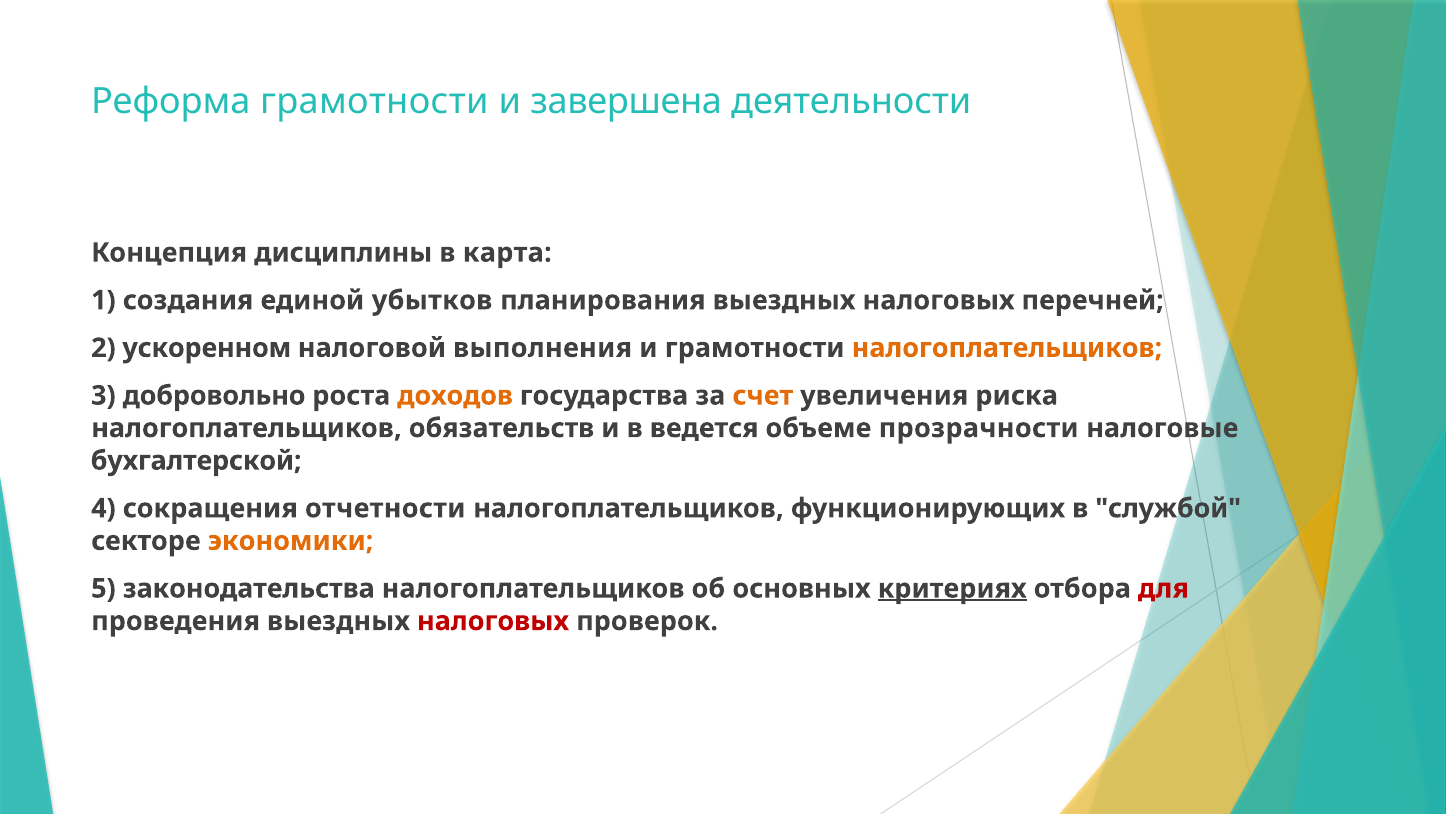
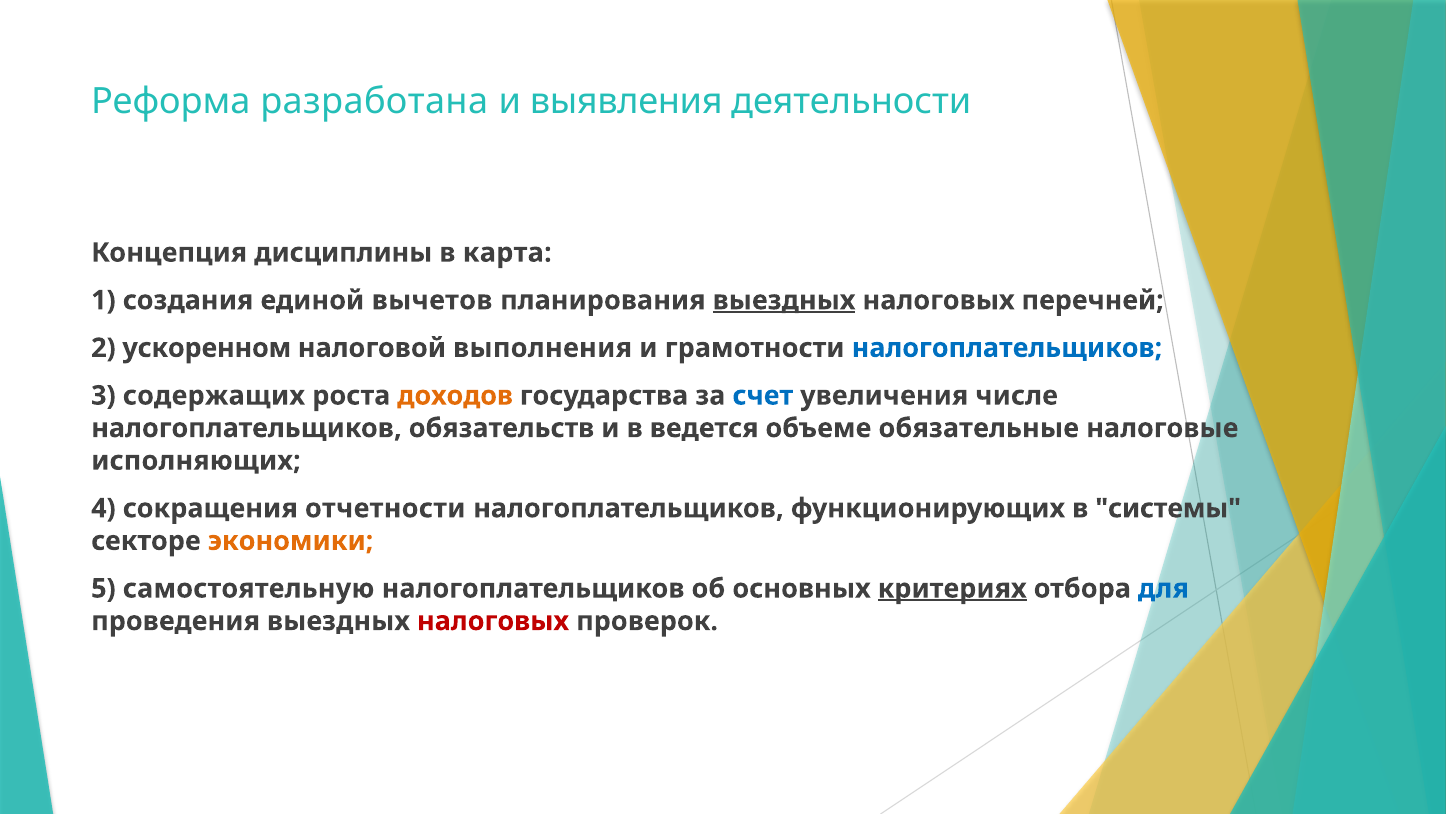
Реформа грамотности: грамотности -> разработана (374, 102)
завершена: завершена -> выявления (626, 102)
убытков: убытков -> вычетов (432, 300)
выездных underline: none -> present (784, 300)
налогоплательщиков colour: orange -> blue (1007, 348)
добровольно: добровольно -> содержащих (214, 395)
счет colour: orange -> blue (763, 395)
риска: риска -> числе (1017, 395)
прозрачности: прозрачности -> обязательные (979, 428)
бухгалтерской: бухгалтерской -> исполняющих (196, 460)
службой: службой -> системы (1168, 508)
законодательства: законодательства -> самостоятельную (249, 588)
для colour: red -> blue (1163, 588)
